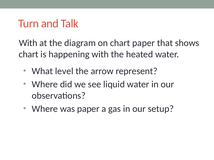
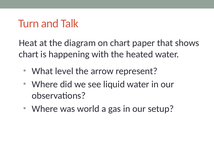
With: With -> Heat (28, 43)
was paper: paper -> world (88, 109)
